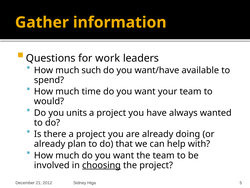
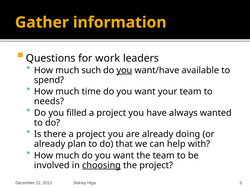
you underline: none -> present (124, 70)
would: would -> needs (49, 101)
units: units -> filled (77, 113)
